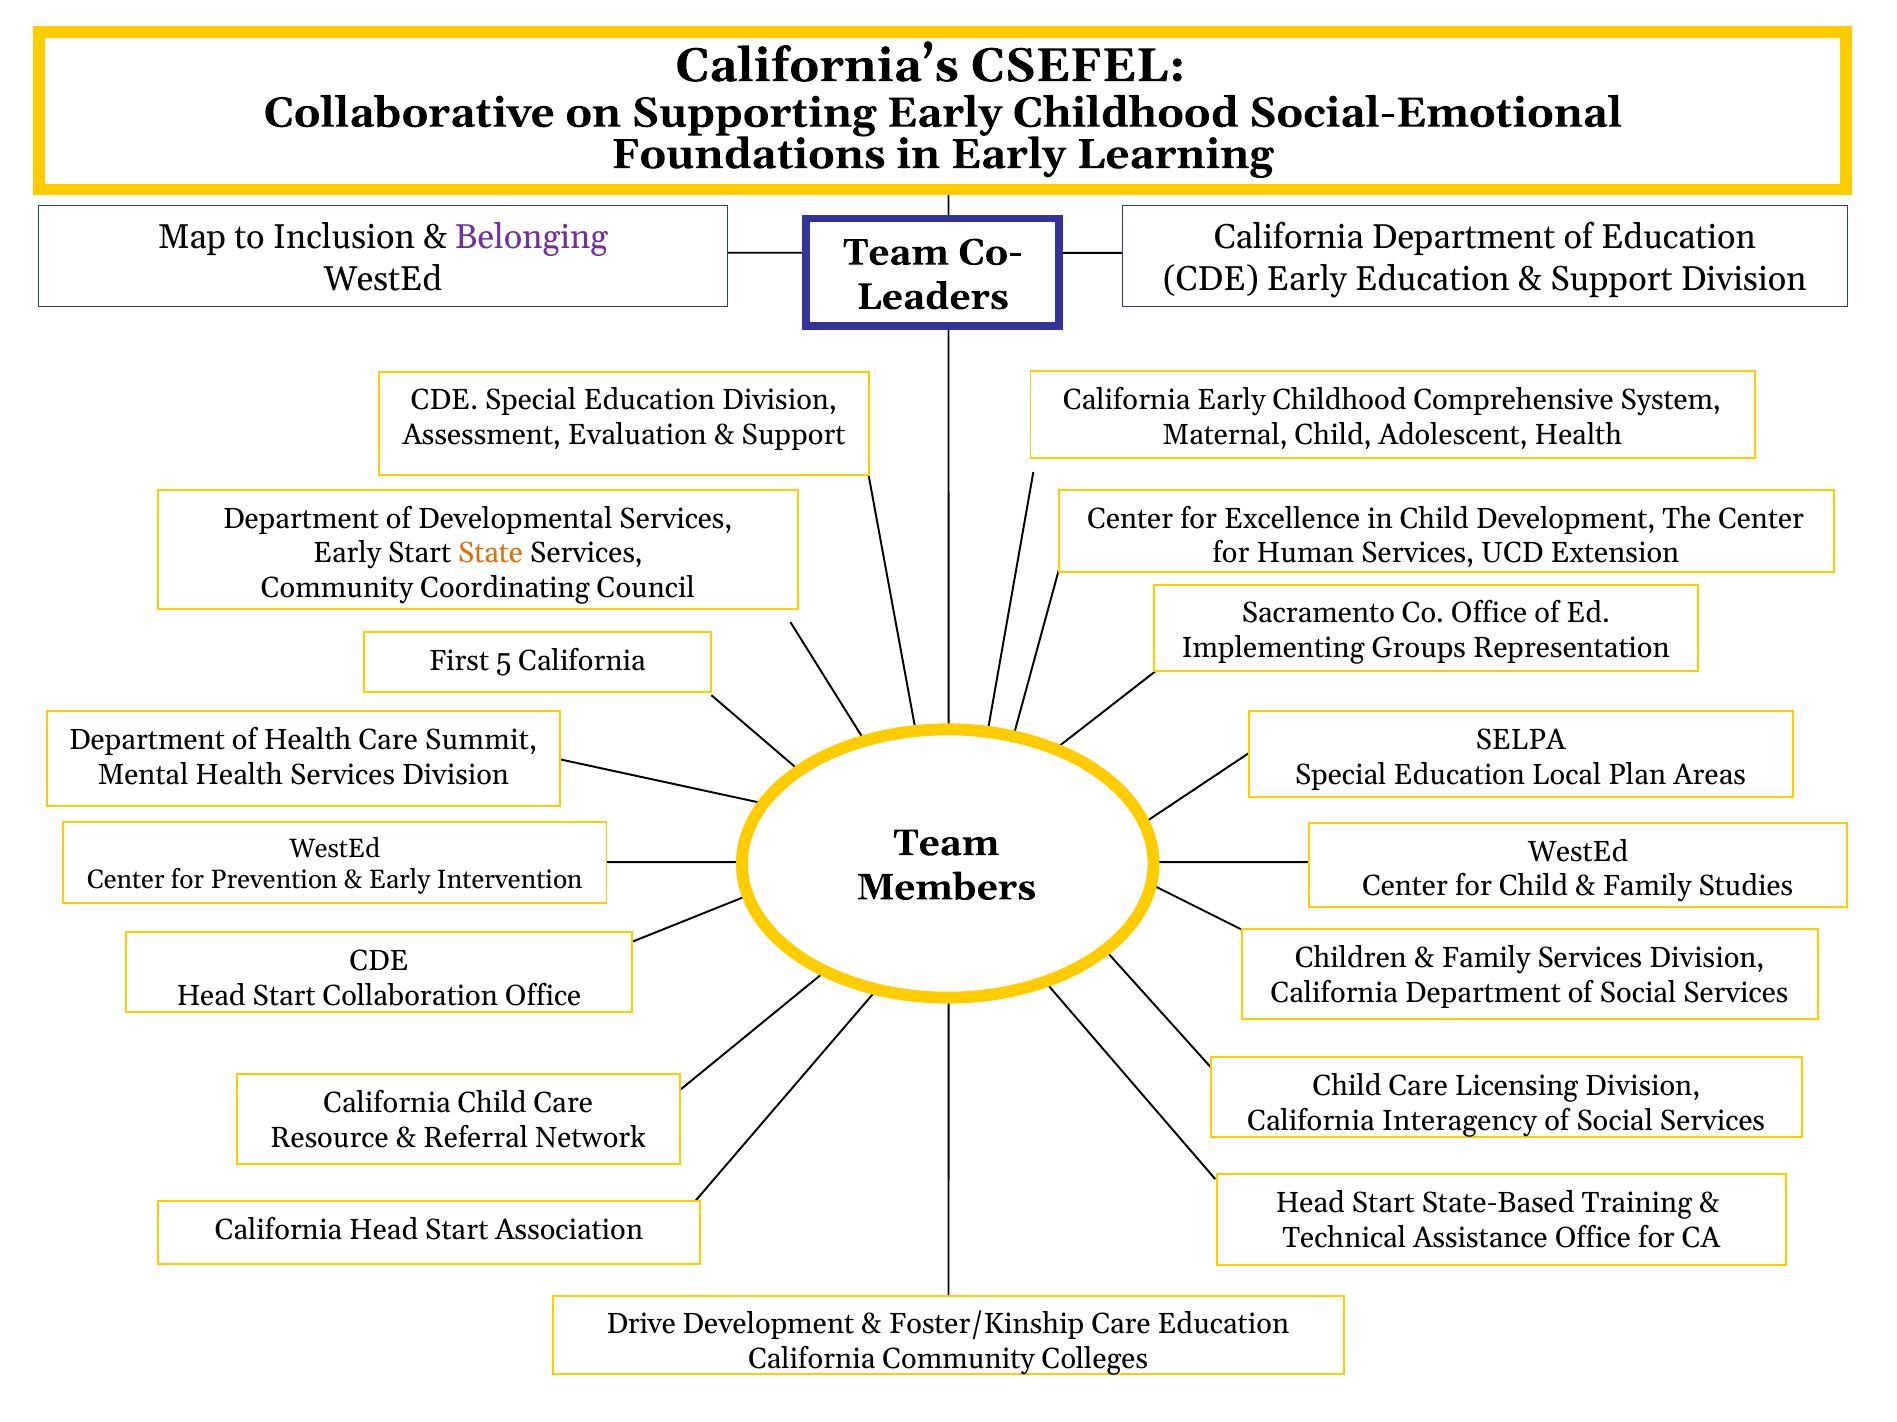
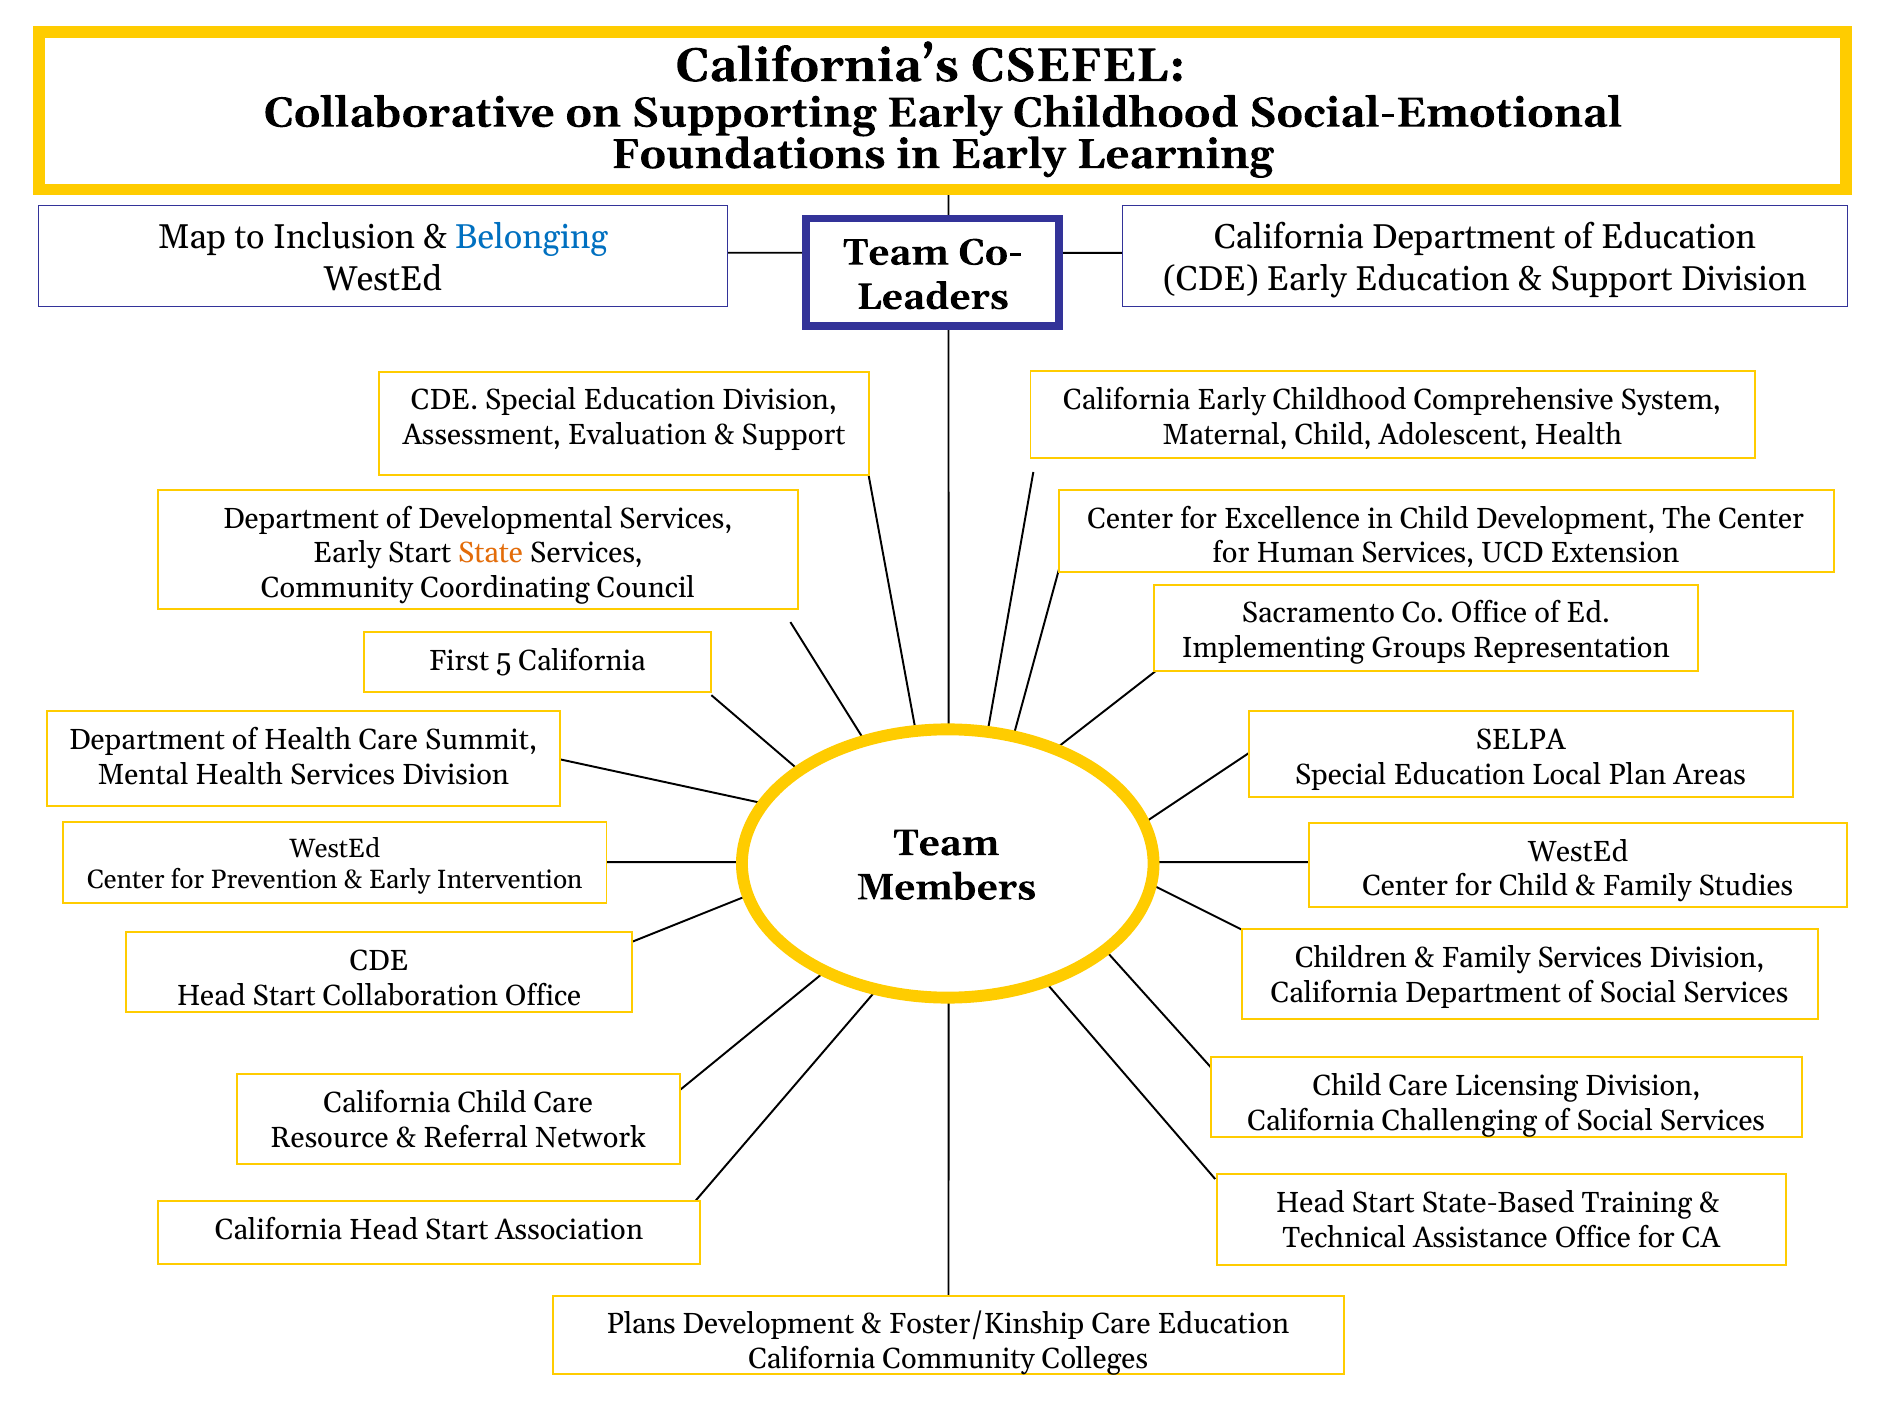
Belonging colour: purple -> blue (531, 238)
Interagency: Interagency -> Challenging (1459, 1121)
Drive: Drive -> Plans (641, 1325)
